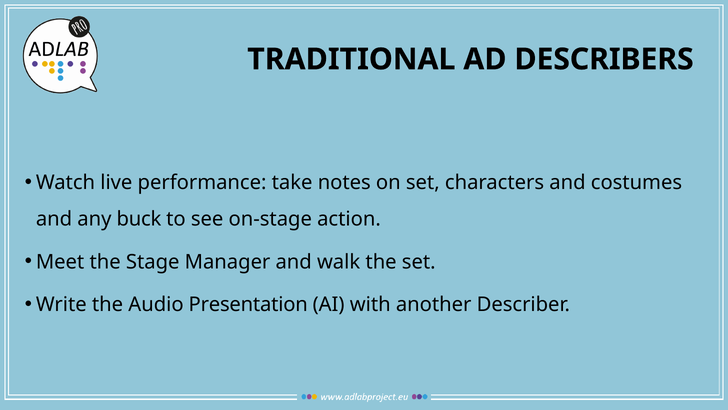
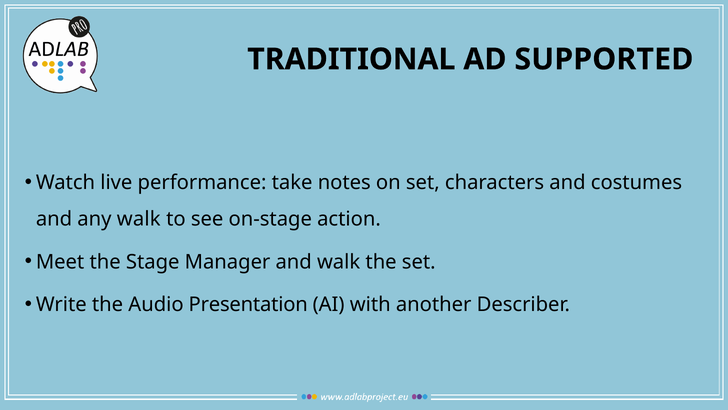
DESCRIBERS: DESCRIBERS -> SUPPORTED (604, 59)
any buck: buck -> walk (139, 219)
